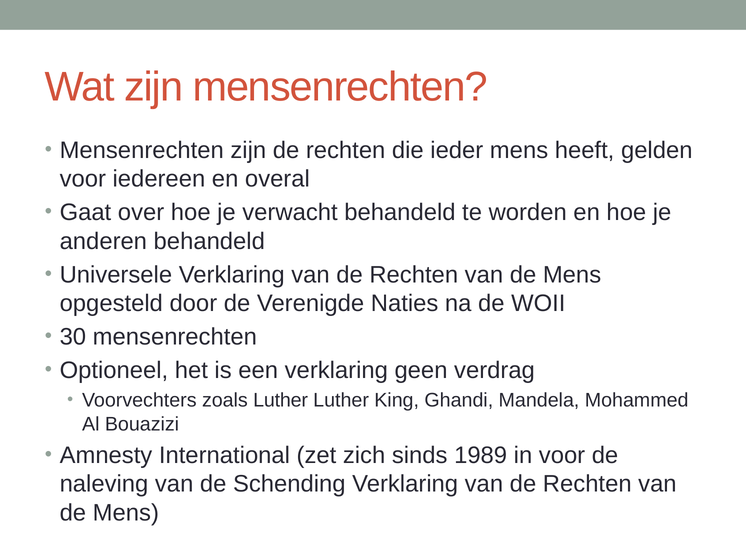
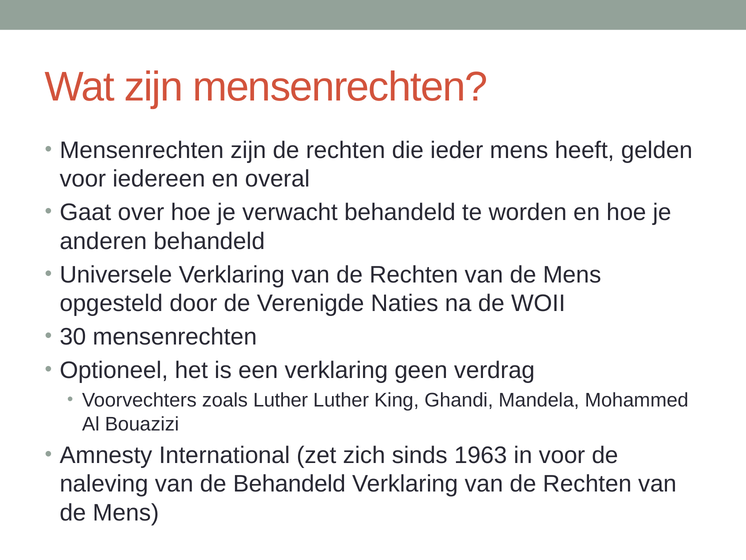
1989: 1989 -> 1963 (481, 455)
de Schending: Schending -> Behandeld (289, 484)
